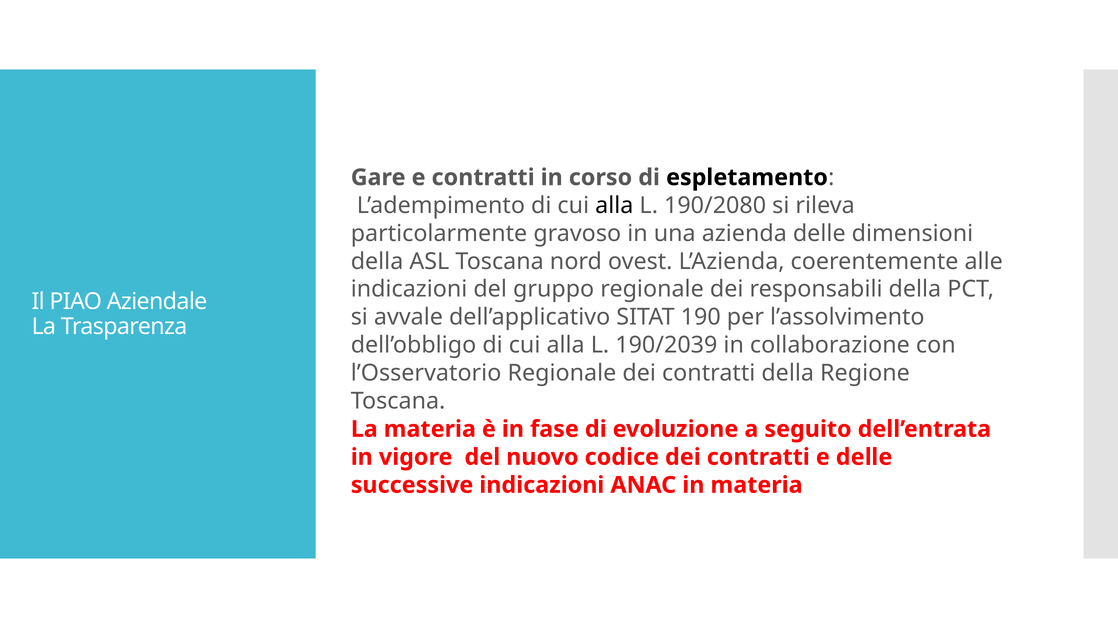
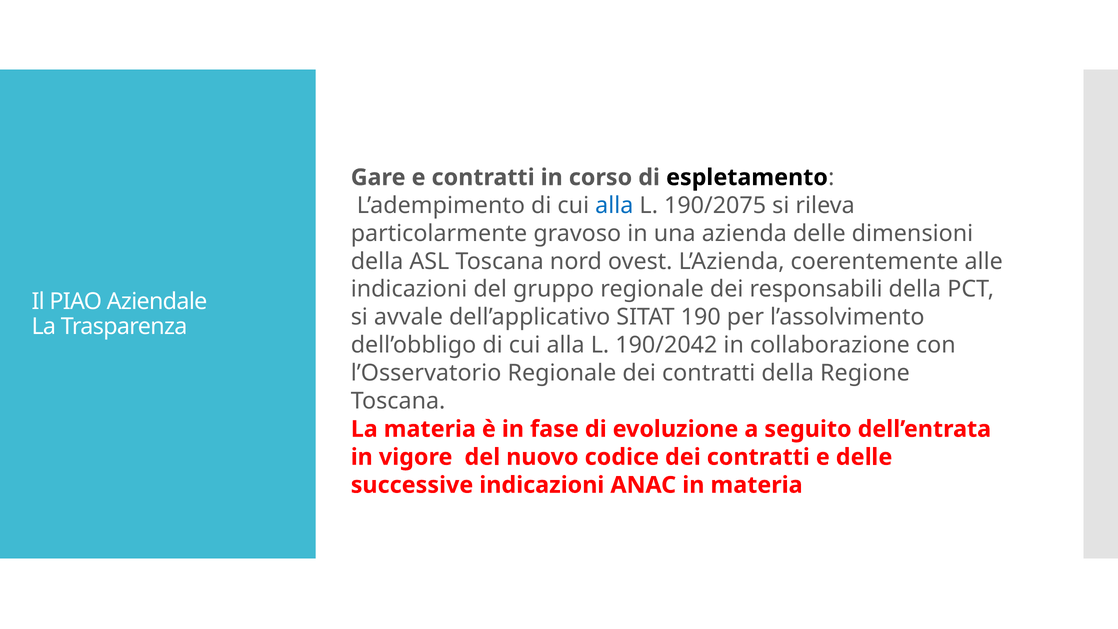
alla colour: black -> blue (614, 205)
190/2080: 190/2080 -> 190/2075 (715, 205)
190/2039: 190/2039 -> 190/2042 (666, 345)
